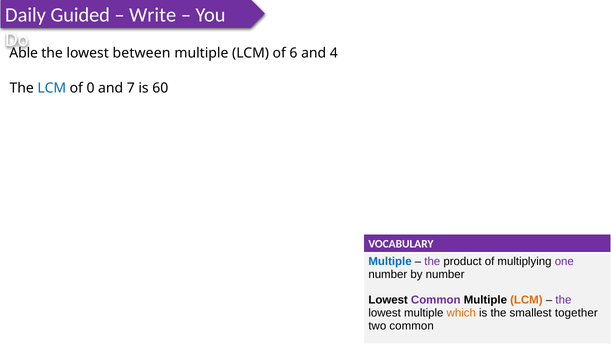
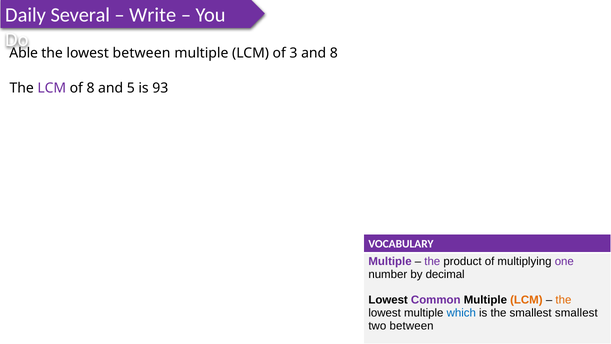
Guided: Guided -> Several (80, 15)
6: 6 -> 3 (293, 53)
and 4: 4 -> 8 (334, 53)
LCM colour: blue -> purple (52, 88)
of 0: 0 -> 8 (91, 88)
7: 7 -> 5 (131, 88)
60: 60 -> 93 (160, 88)
Multiple colour: blue -> purple (390, 261)
by number: number -> decimal (445, 274)
the colour: purple -> orange (563, 300)
which colour: orange -> blue (461, 313)
smallest together: together -> smallest (576, 313)
two common: common -> between (412, 326)
